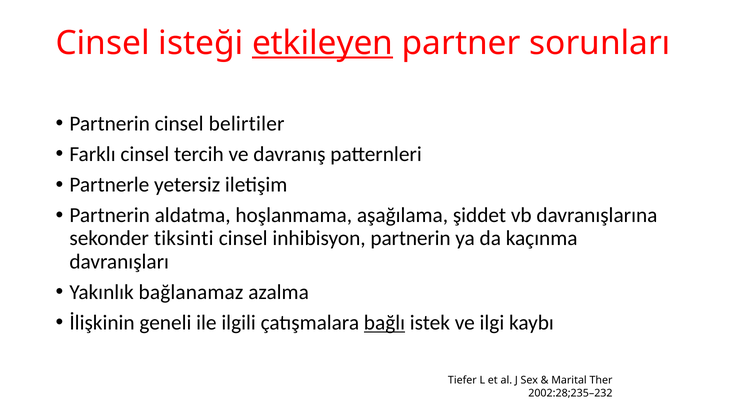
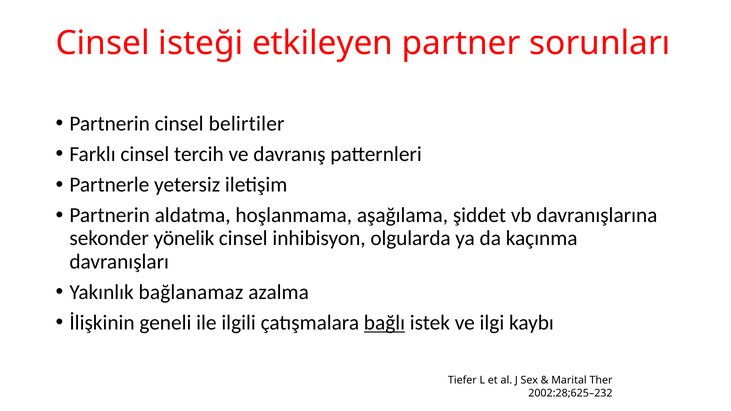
etkileyen underline: present -> none (323, 43)
tiksinti: tiksinti -> yönelik (184, 239)
inhibisyon partnerin: partnerin -> olgularda (411, 239)
2002:28;235–232: 2002:28;235–232 -> 2002:28;625–232 (570, 393)
